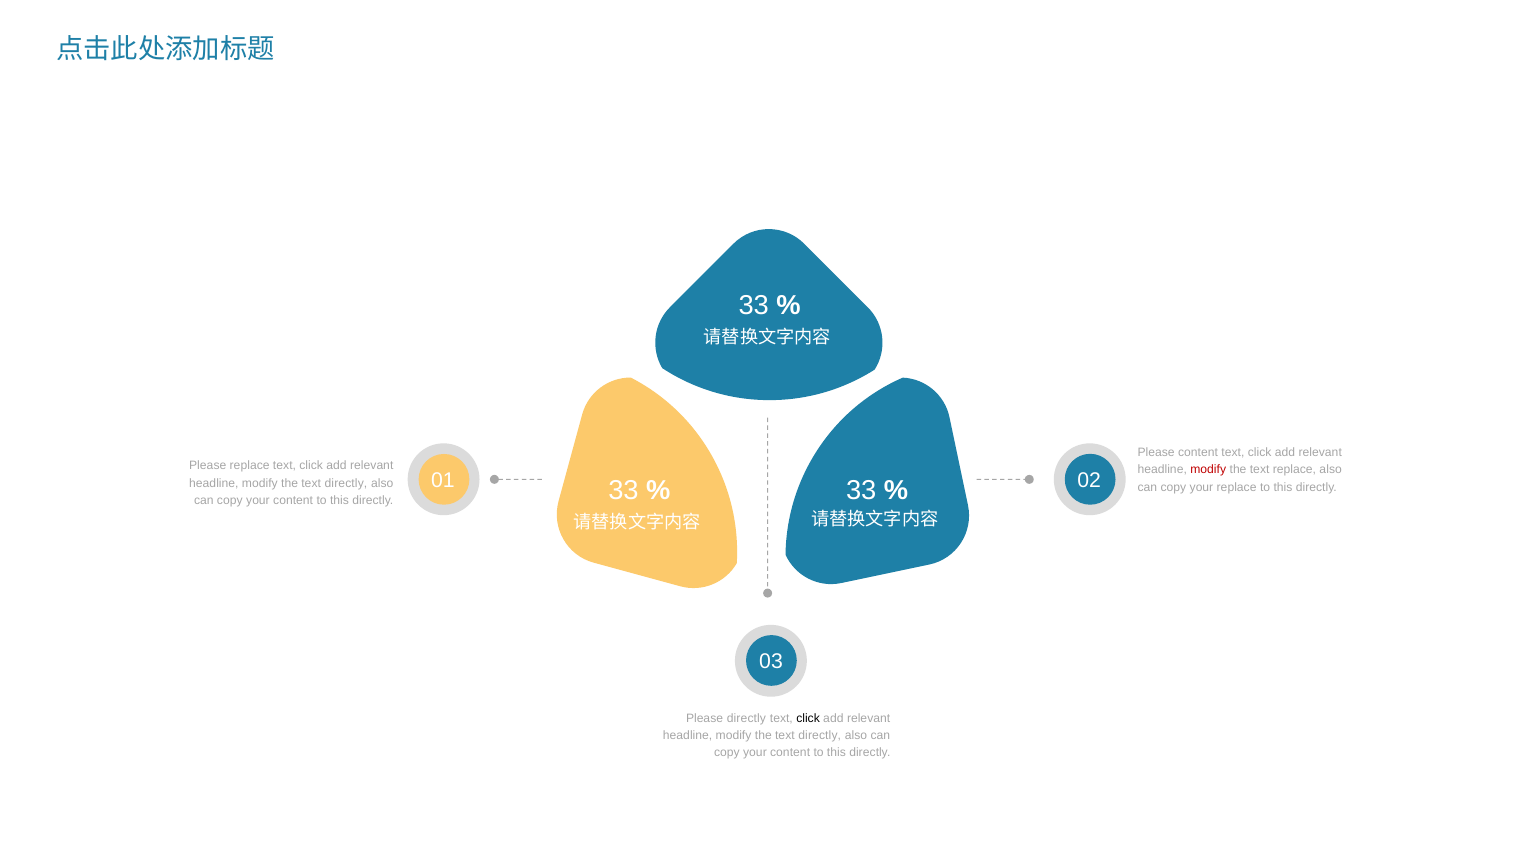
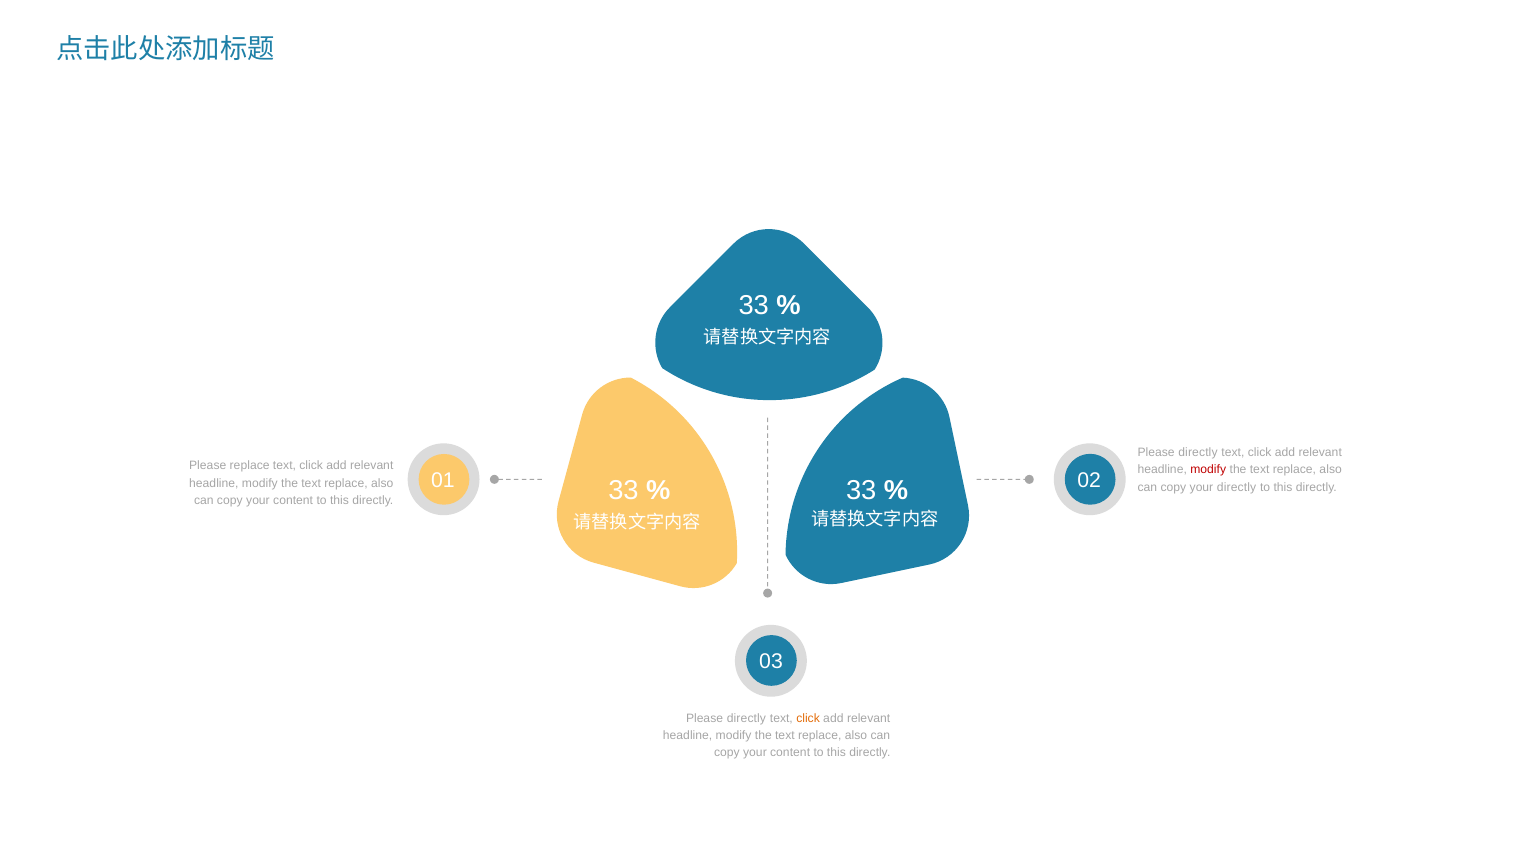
content: content -> directly (1198, 452)
directly: directly -> replace (346, 483)
your replace: replace -> directly (1237, 487)
click colour: black -> orange (808, 718)
directly: directly -> replace (820, 735)
